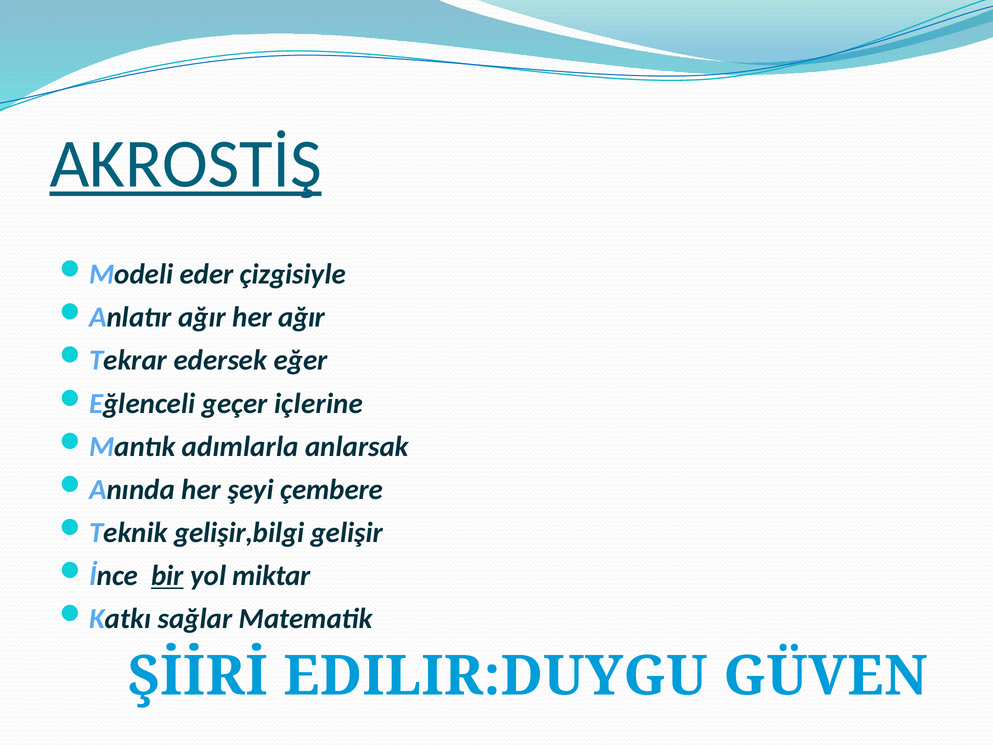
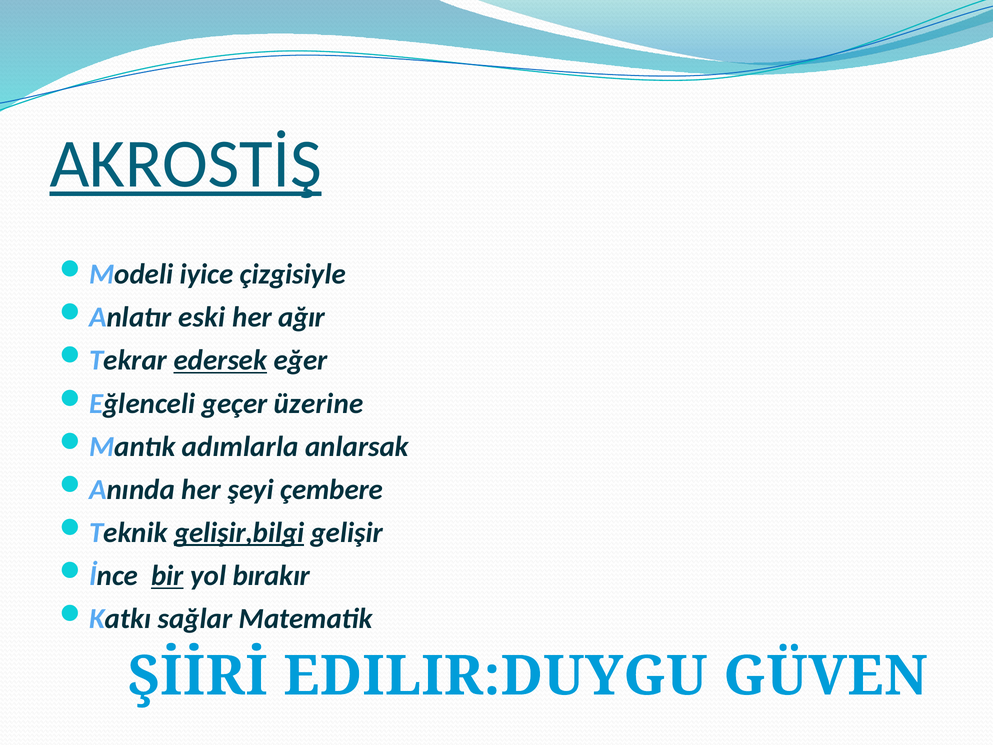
eder: eder -> iyice (207, 274)
Anlatır ağır: ağır -> eski (202, 317)
edersek underline: none -> present (220, 360)
içlerine: içlerine -> üzerine (319, 403)
gelişir,bilgi underline: none -> present (239, 532)
miktar: miktar -> bırakır (271, 575)
